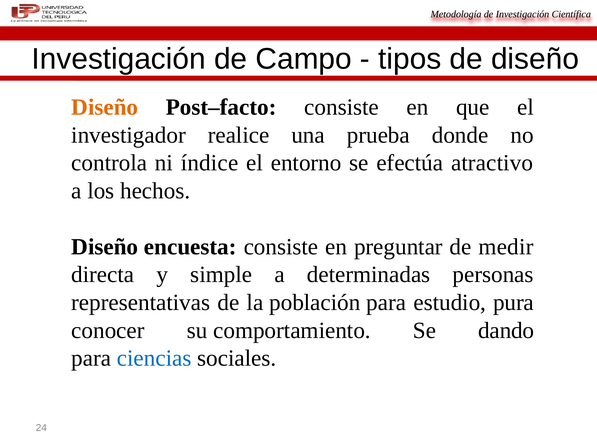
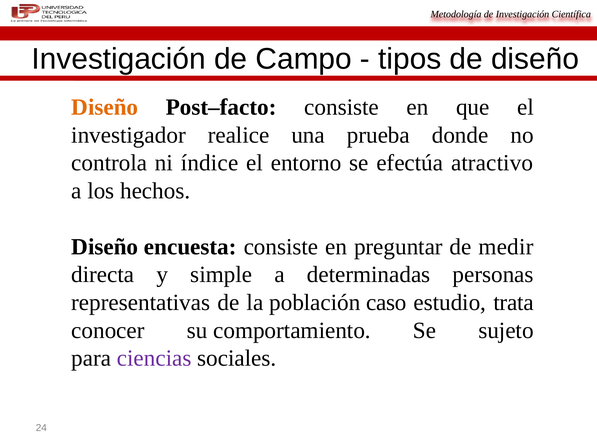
población para: para -> caso (386, 302)
pura: pura -> trata (514, 302)
dando: dando -> sujeto (506, 330)
ciencias colour: blue -> purple (154, 358)
